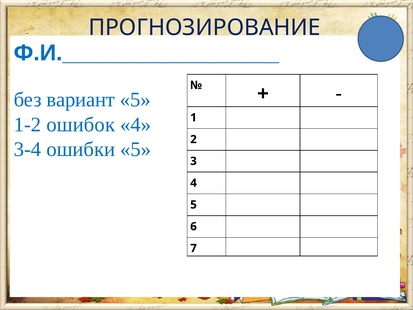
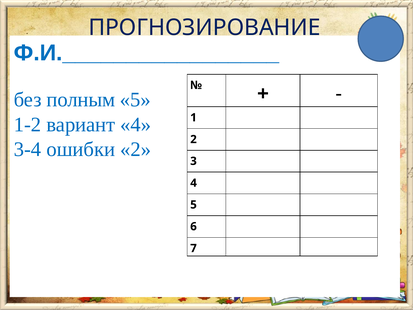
вариант: вариант -> полным (81, 100)
ошибок: ошибок -> вариант (81, 125)
ошибки 5: 5 -> 2 (136, 149)
